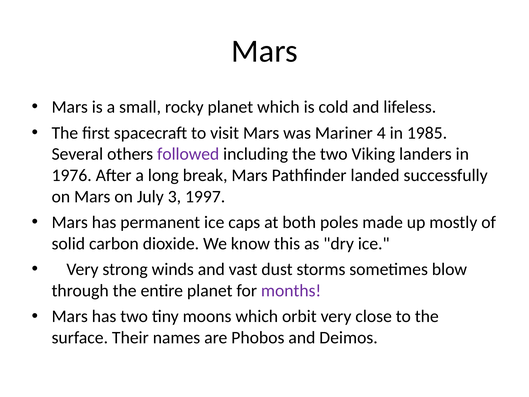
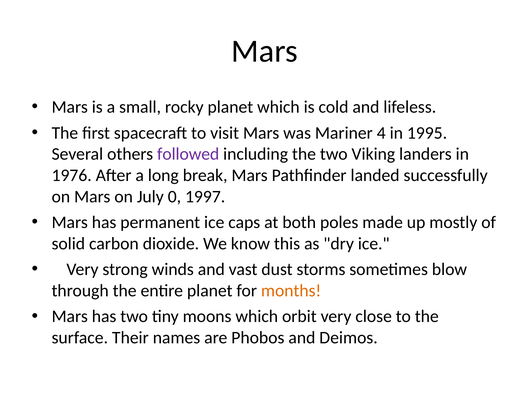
1985: 1985 -> 1995 (427, 133)
3: 3 -> 0 (174, 196)
months colour: purple -> orange (291, 290)
